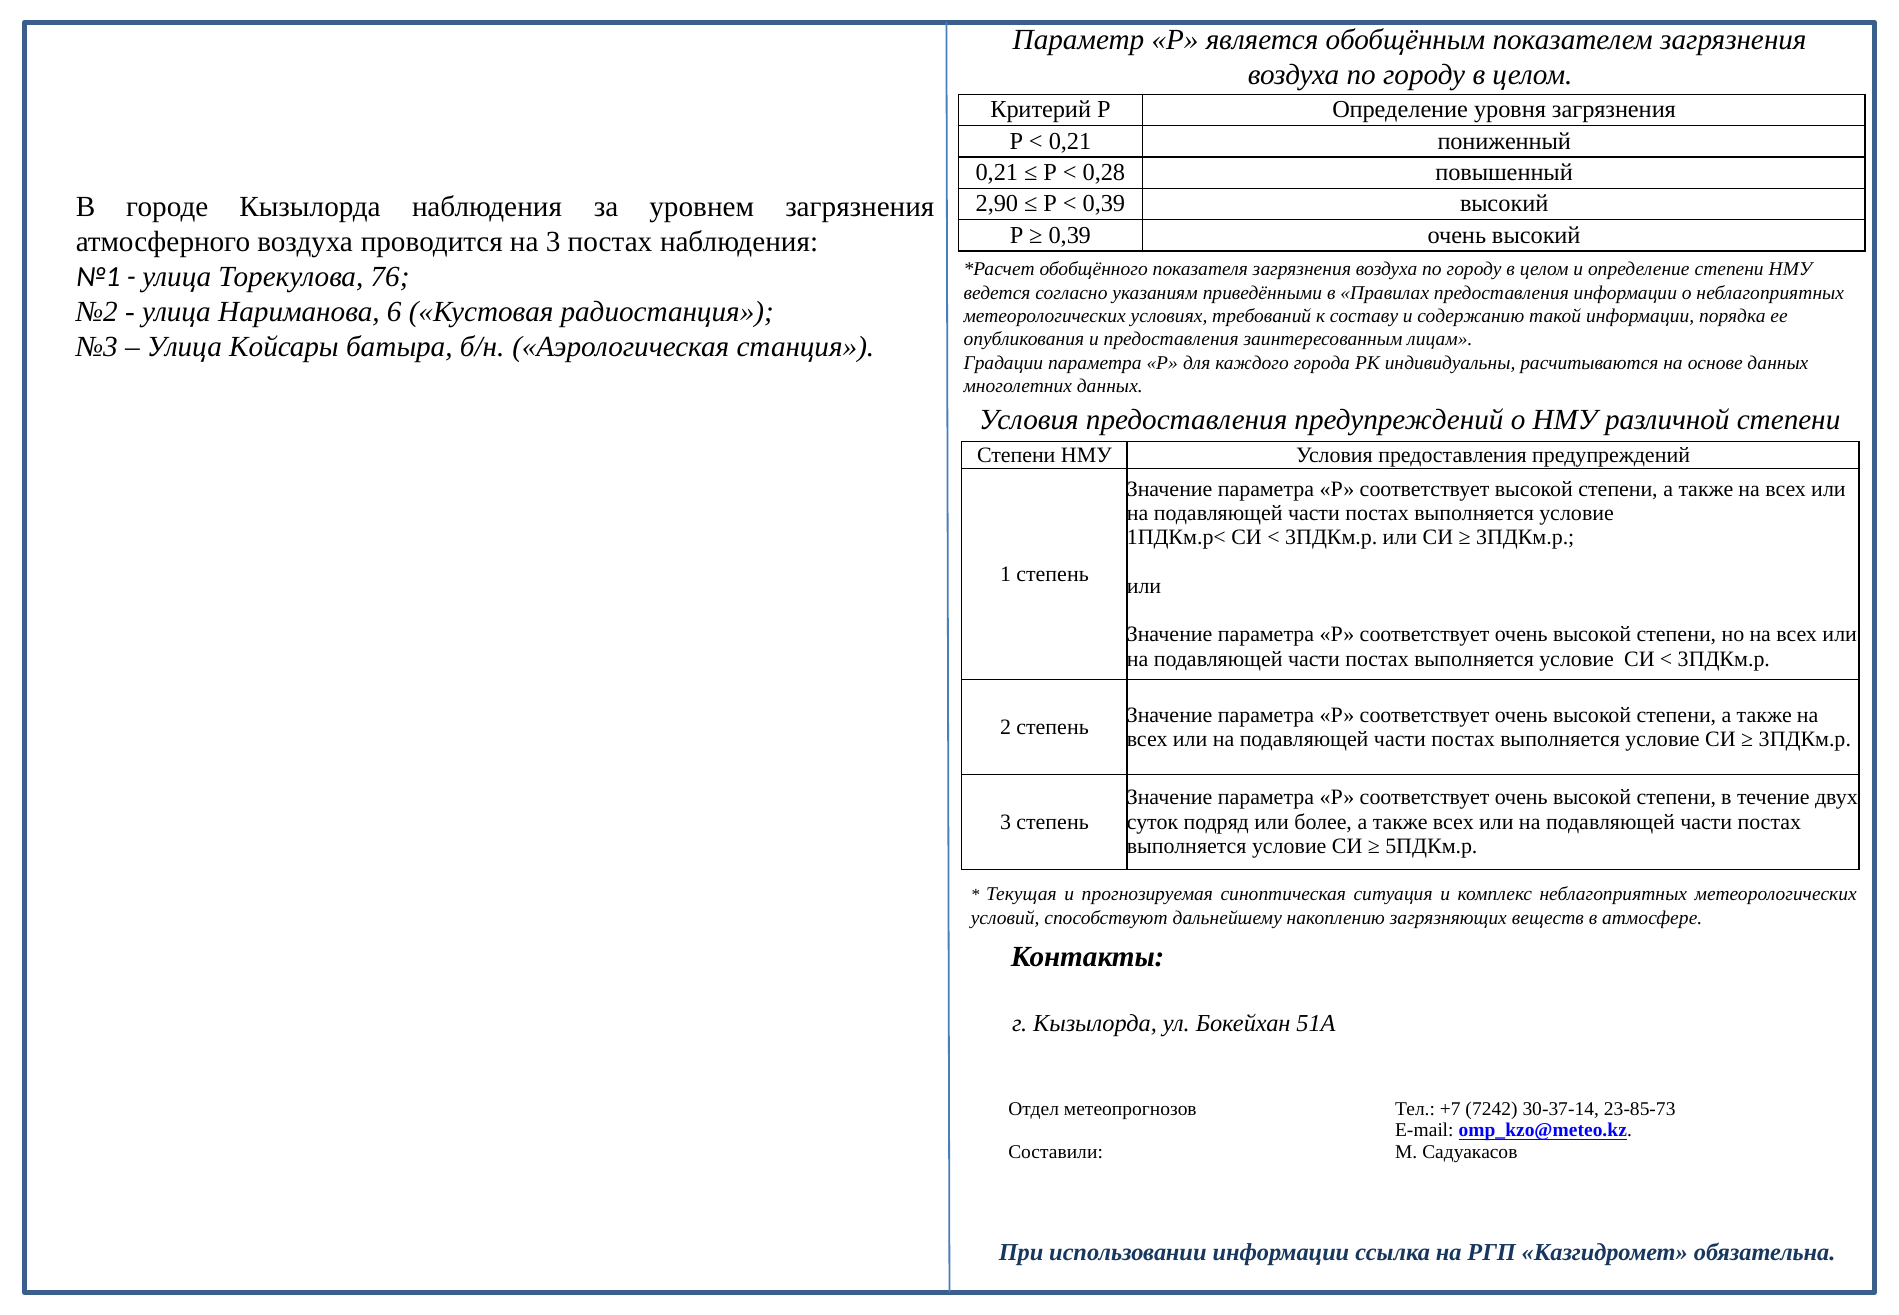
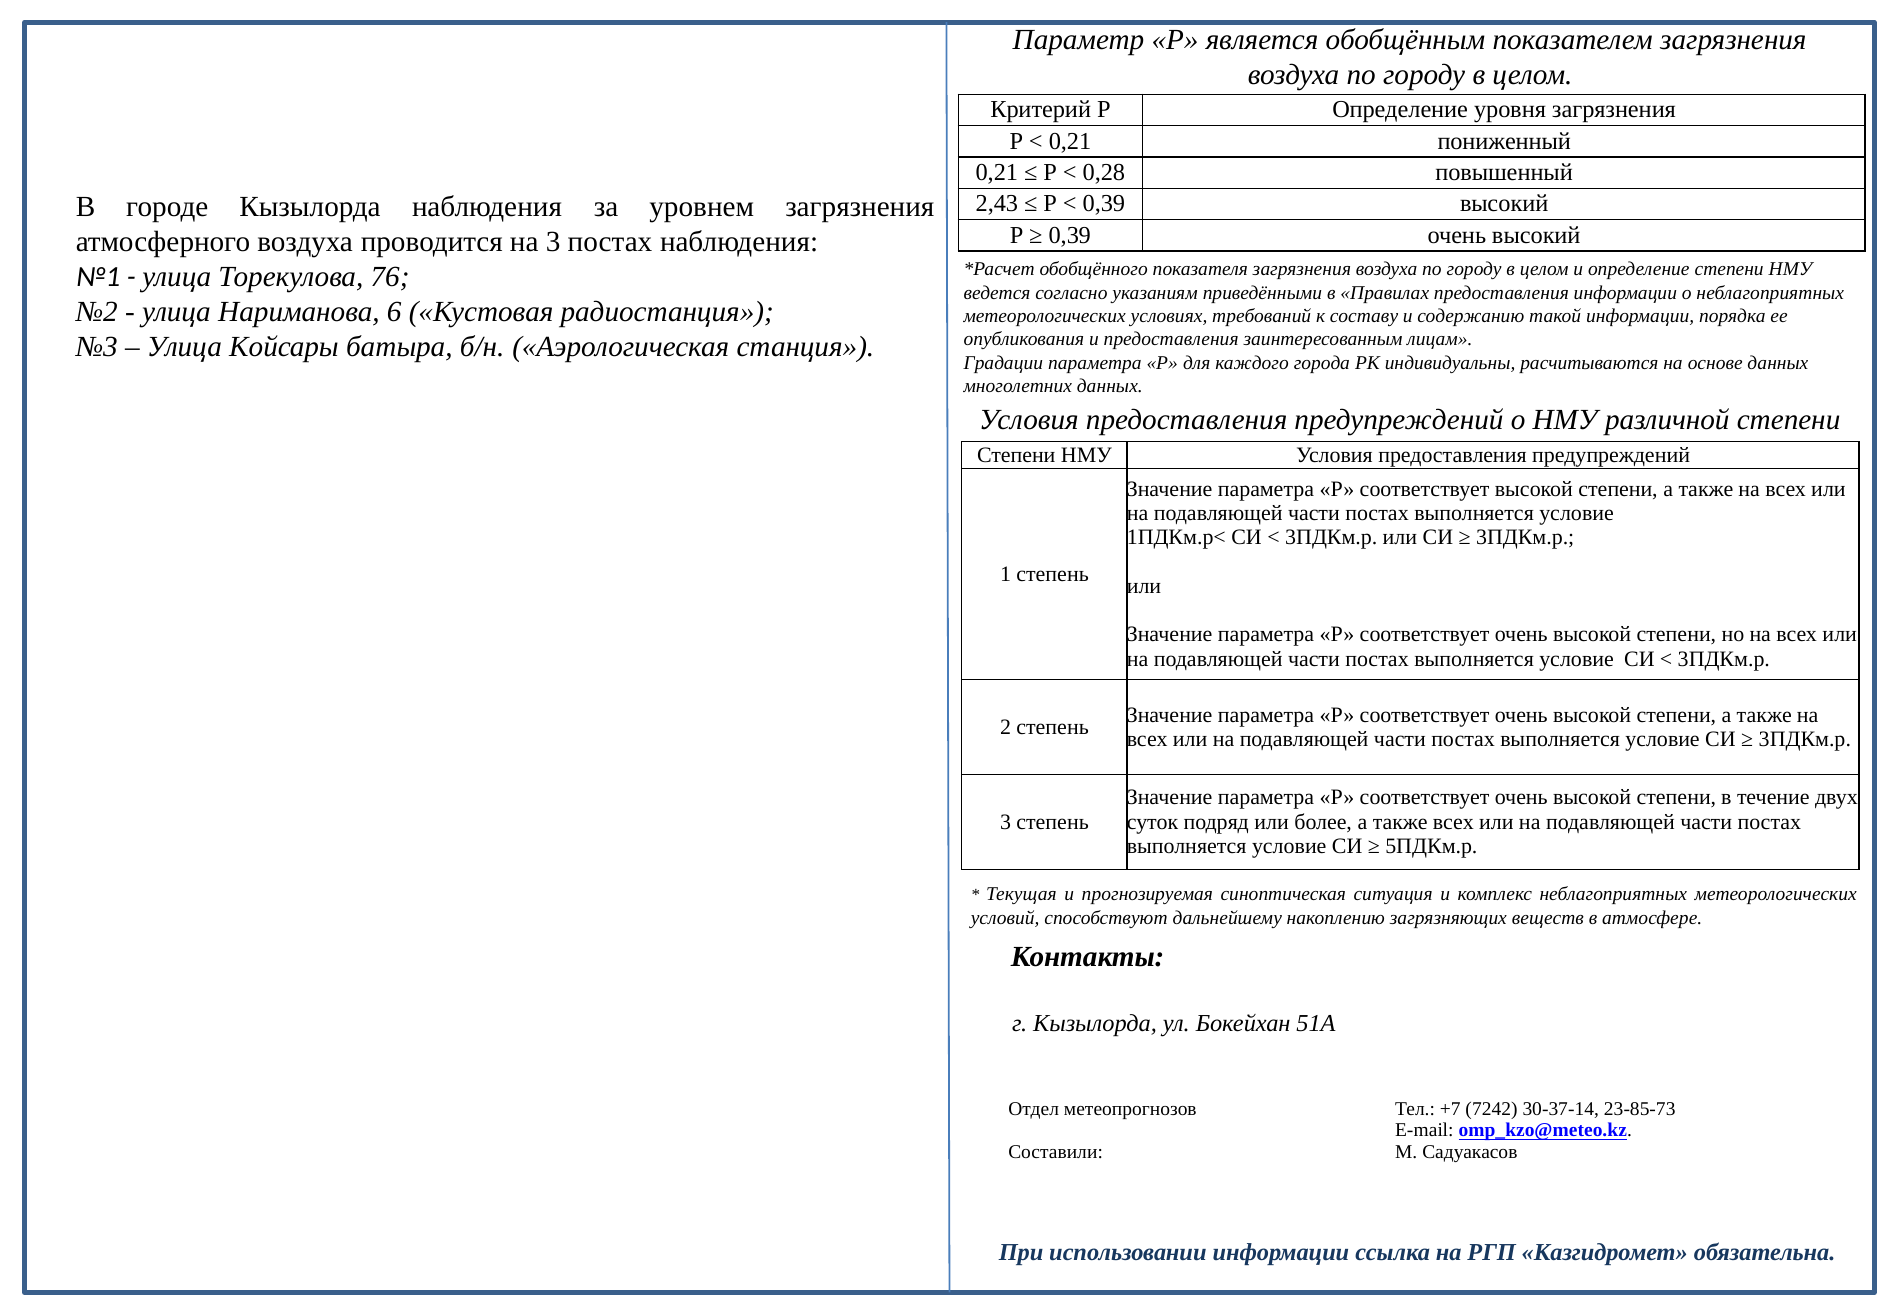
2,90: 2,90 -> 2,43 (997, 204)
